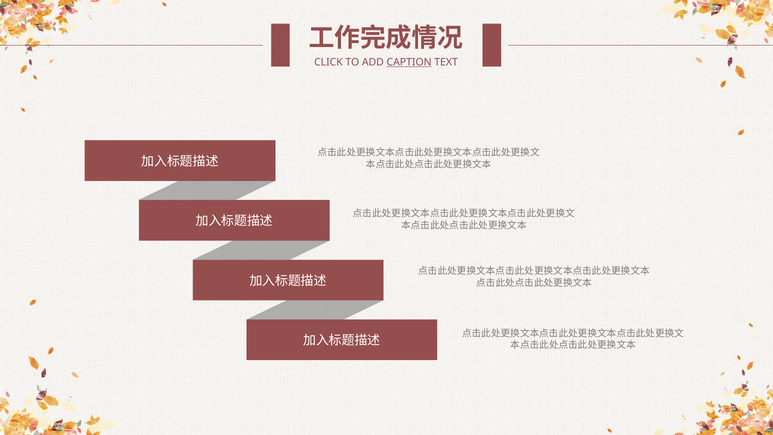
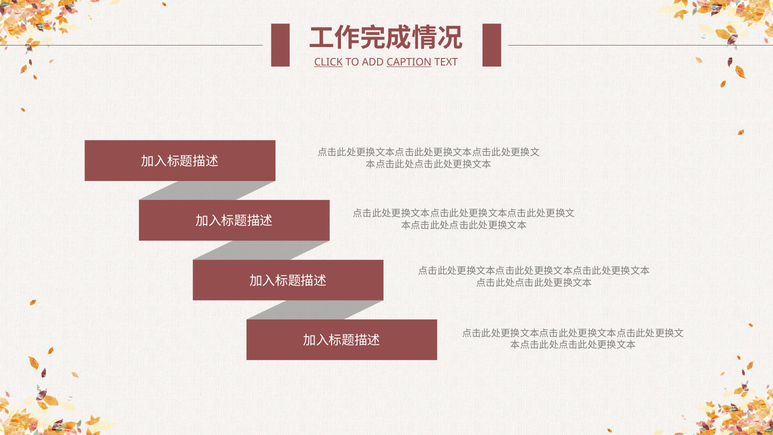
CLICK underline: none -> present (328, 62)
